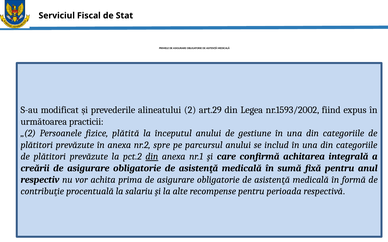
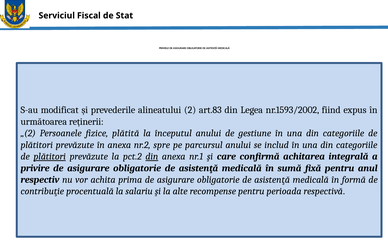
art.29: art.29 -> art.83 (210, 110)
practicii: practicii -> reținerii (86, 122)
plătitori underline: none -> present (50, 157)
creării: creării -> privire (35, 168)
